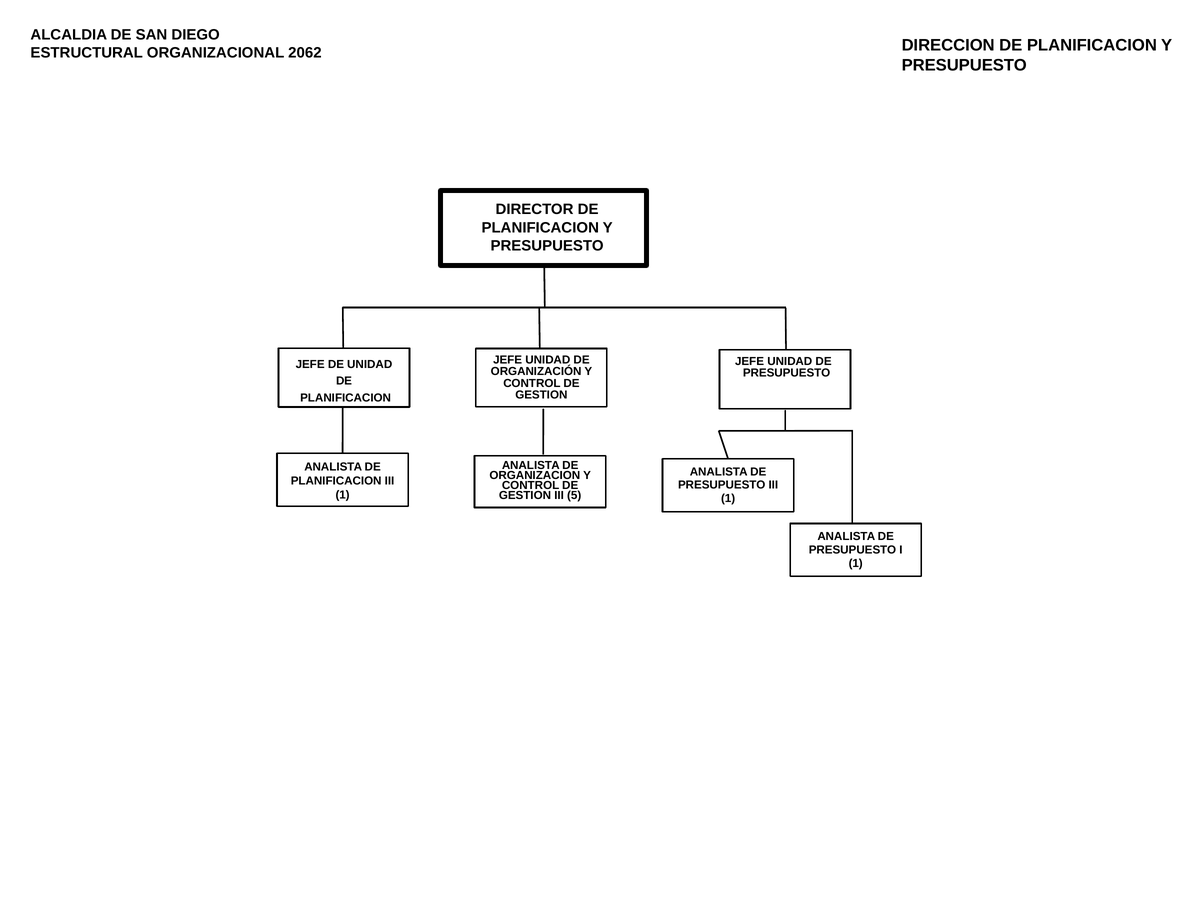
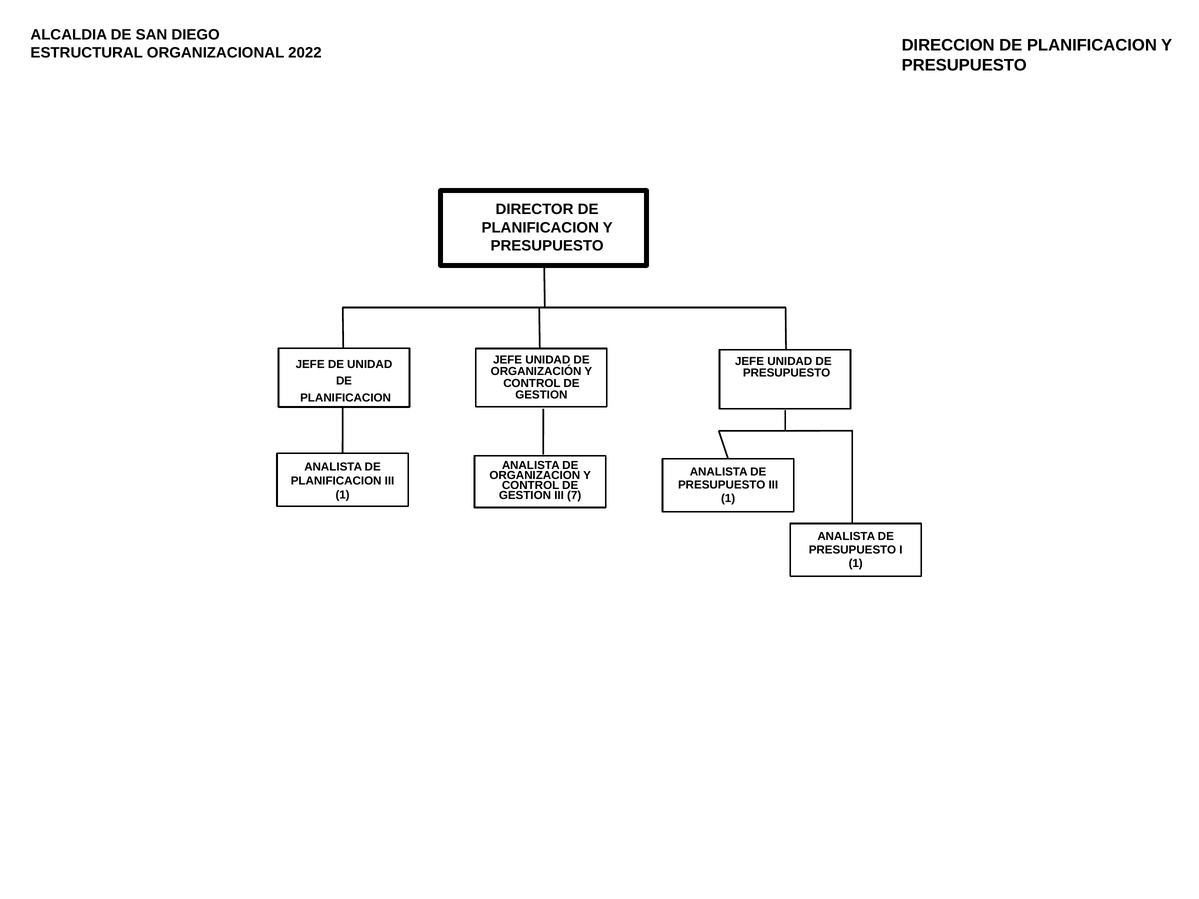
2062: 2062 -> 2022 (305, 53)
5: 5 -> 7 (574, 496)
